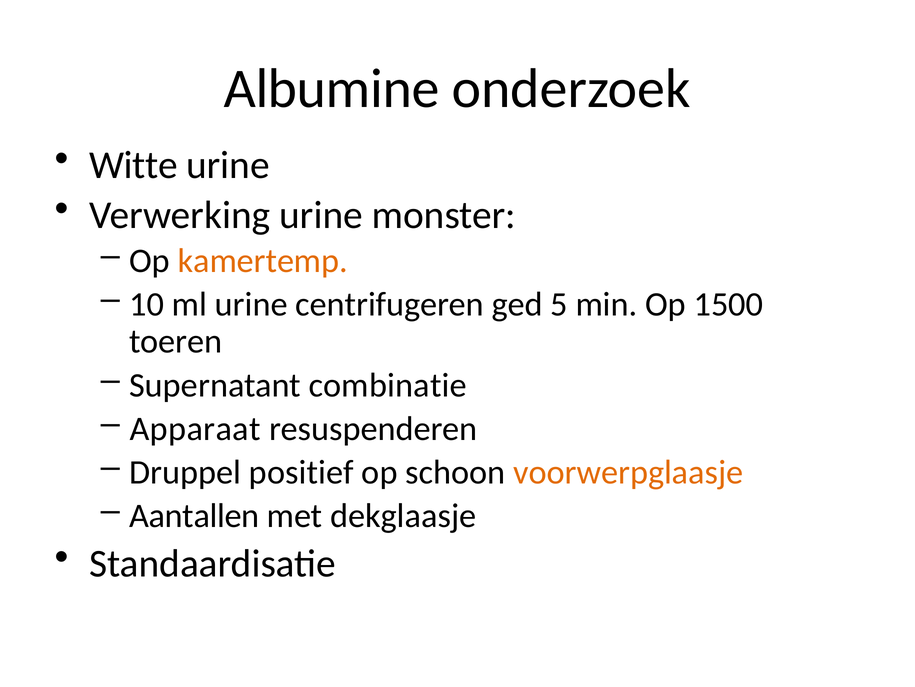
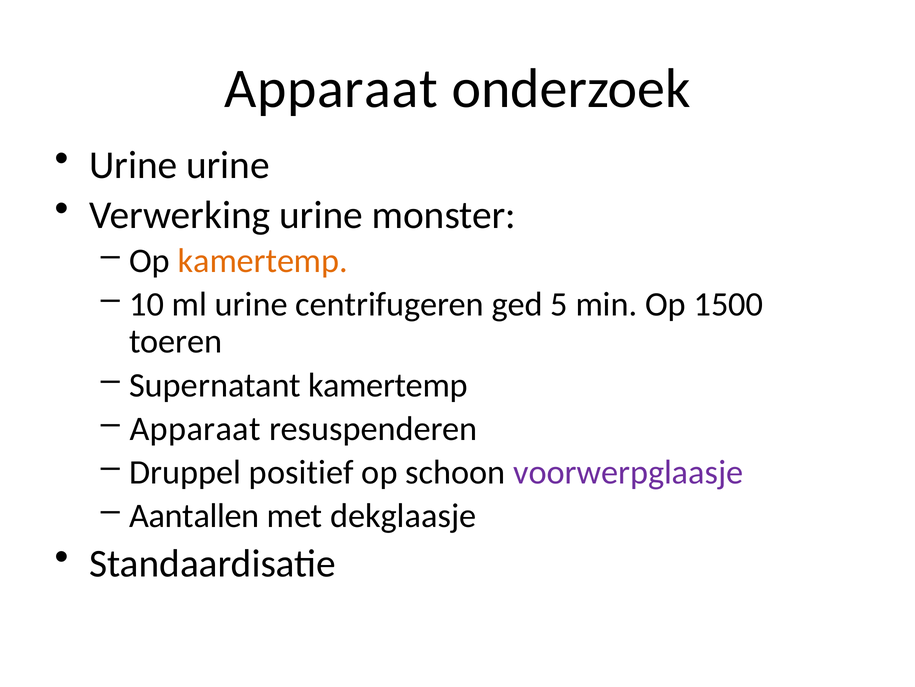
Albumine: Albumine -> Apparaat (331, 89)
Witte: Witte -> Urine (133, 165)
Supernatant combinatie: combinatie -> kamertemp (388, 385)
voorwerpglaasje colour: orange -> purple (628, 472)
